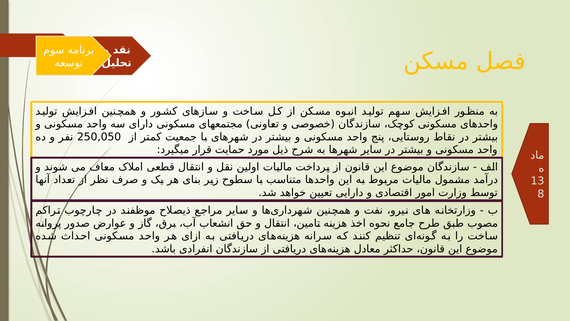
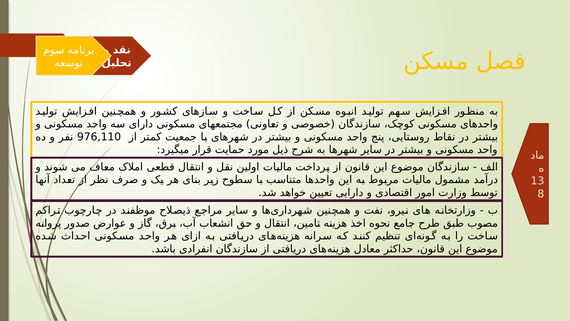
250,050: 250,050 -> 976,110 (99, 137)
